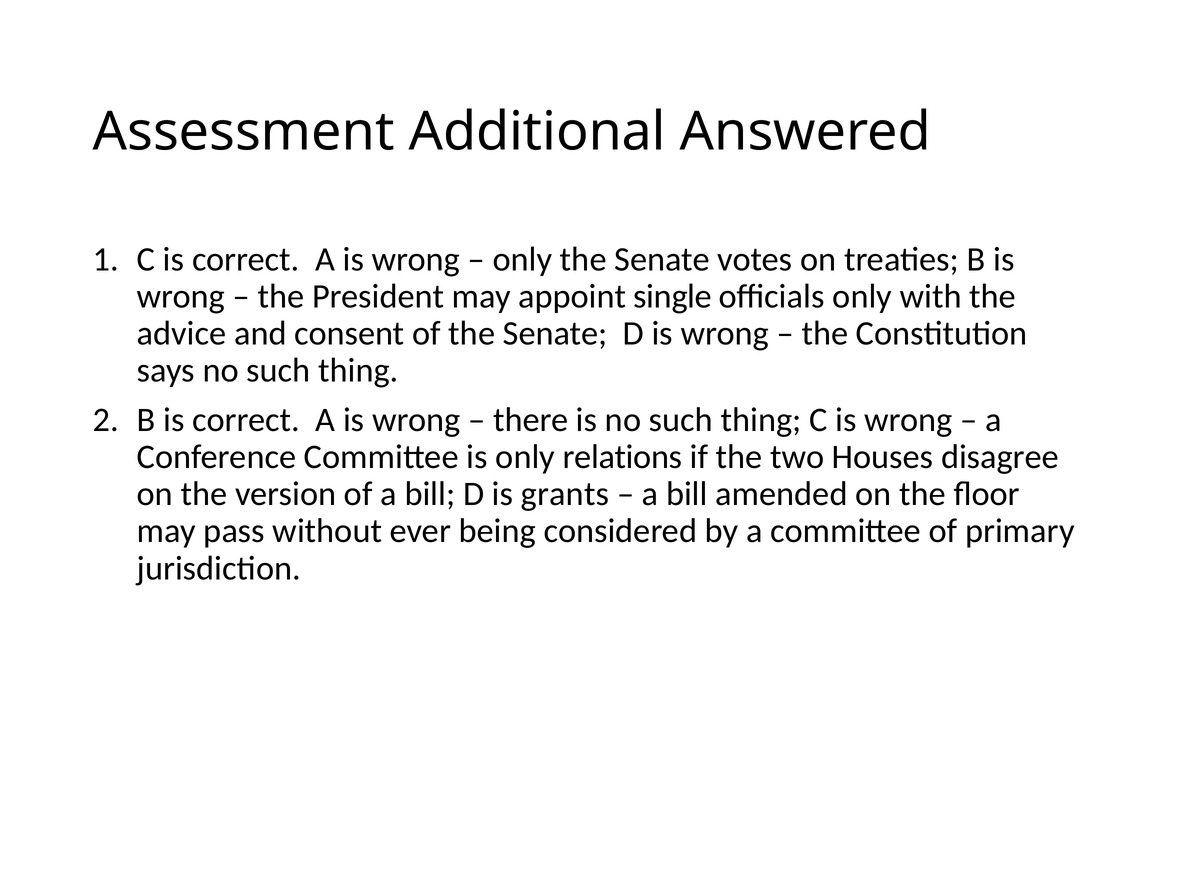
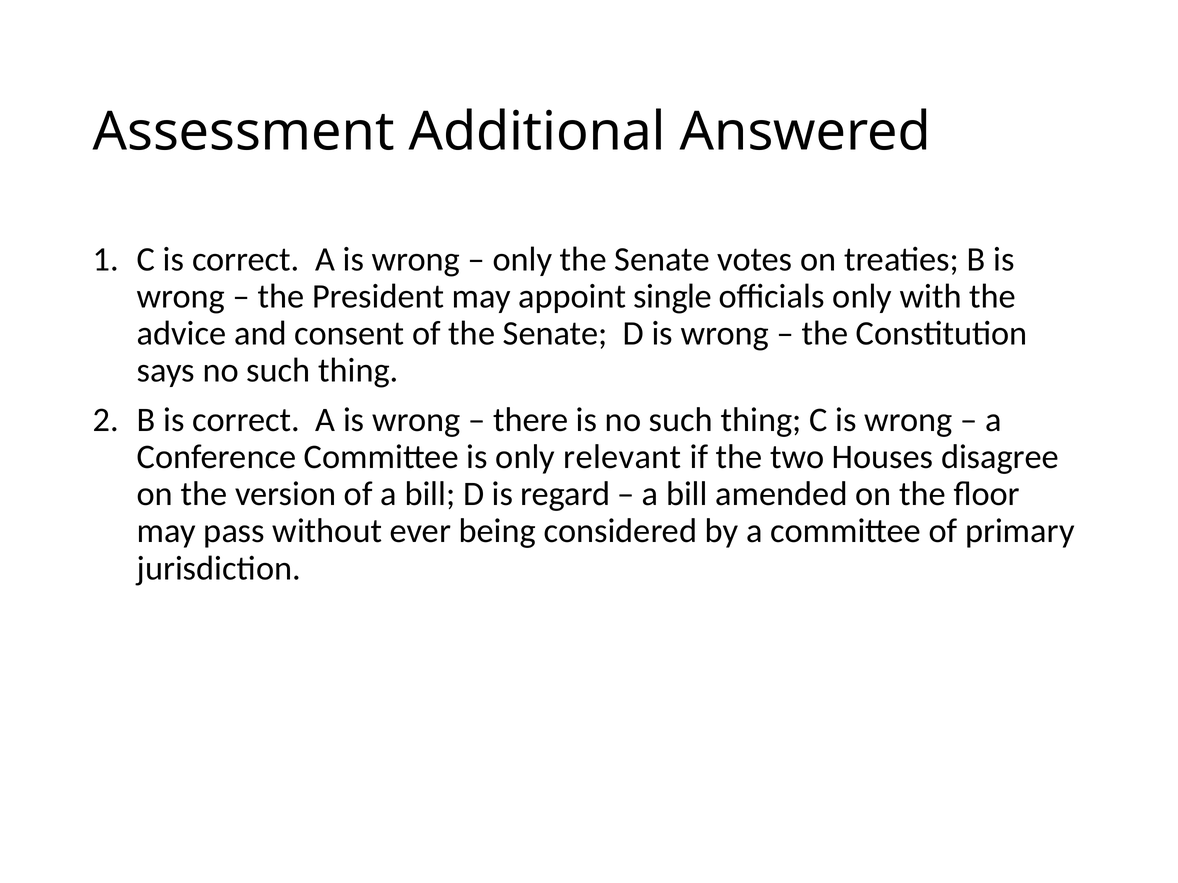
relations: relations -> relevant (622, 457)
grants: grants -> regard (565, 494)
